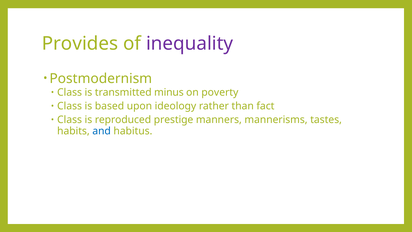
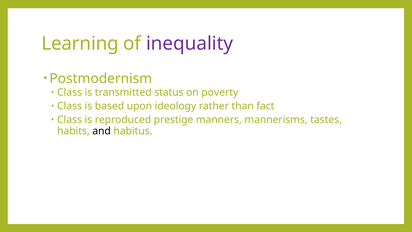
Provides: Provides -> Learning (80, 43)
minus: minus -> status (169, 92)
and colour: blue -> black (102, 131)
